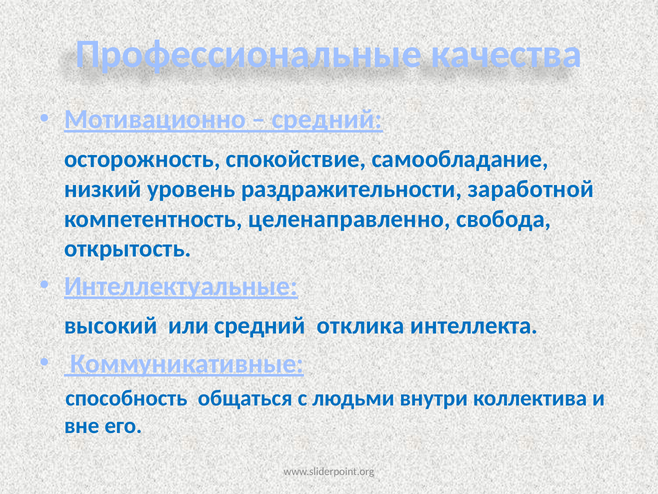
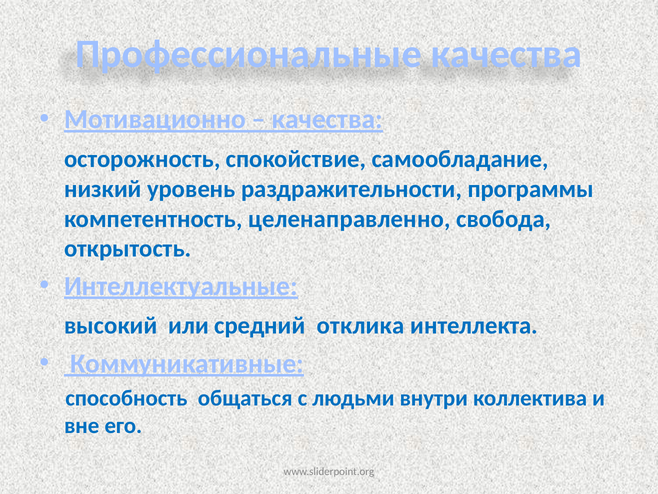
средний: средний -> качества (327, 119)
заработной: заработной -> программы (531, 189)
